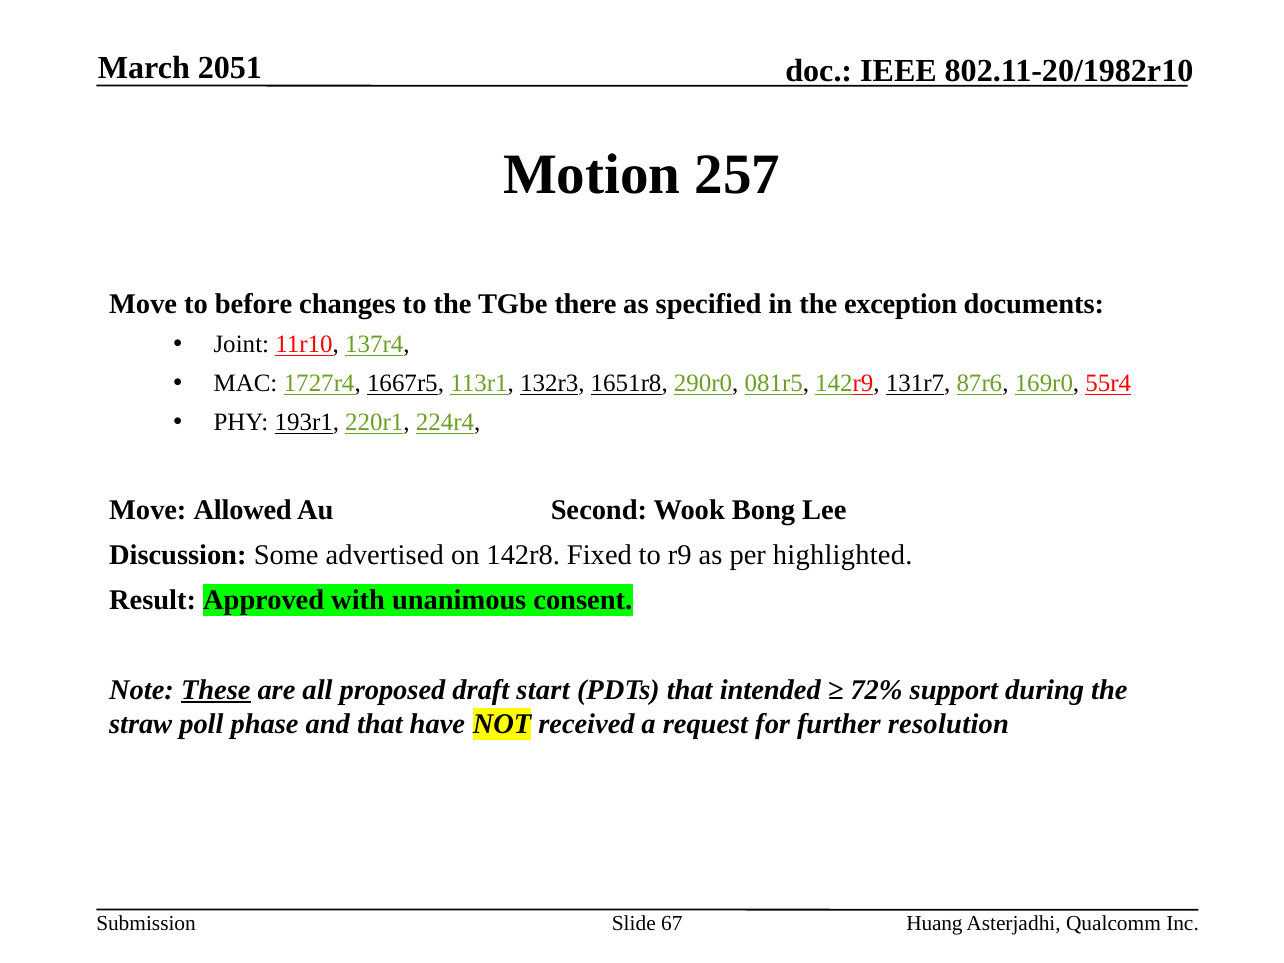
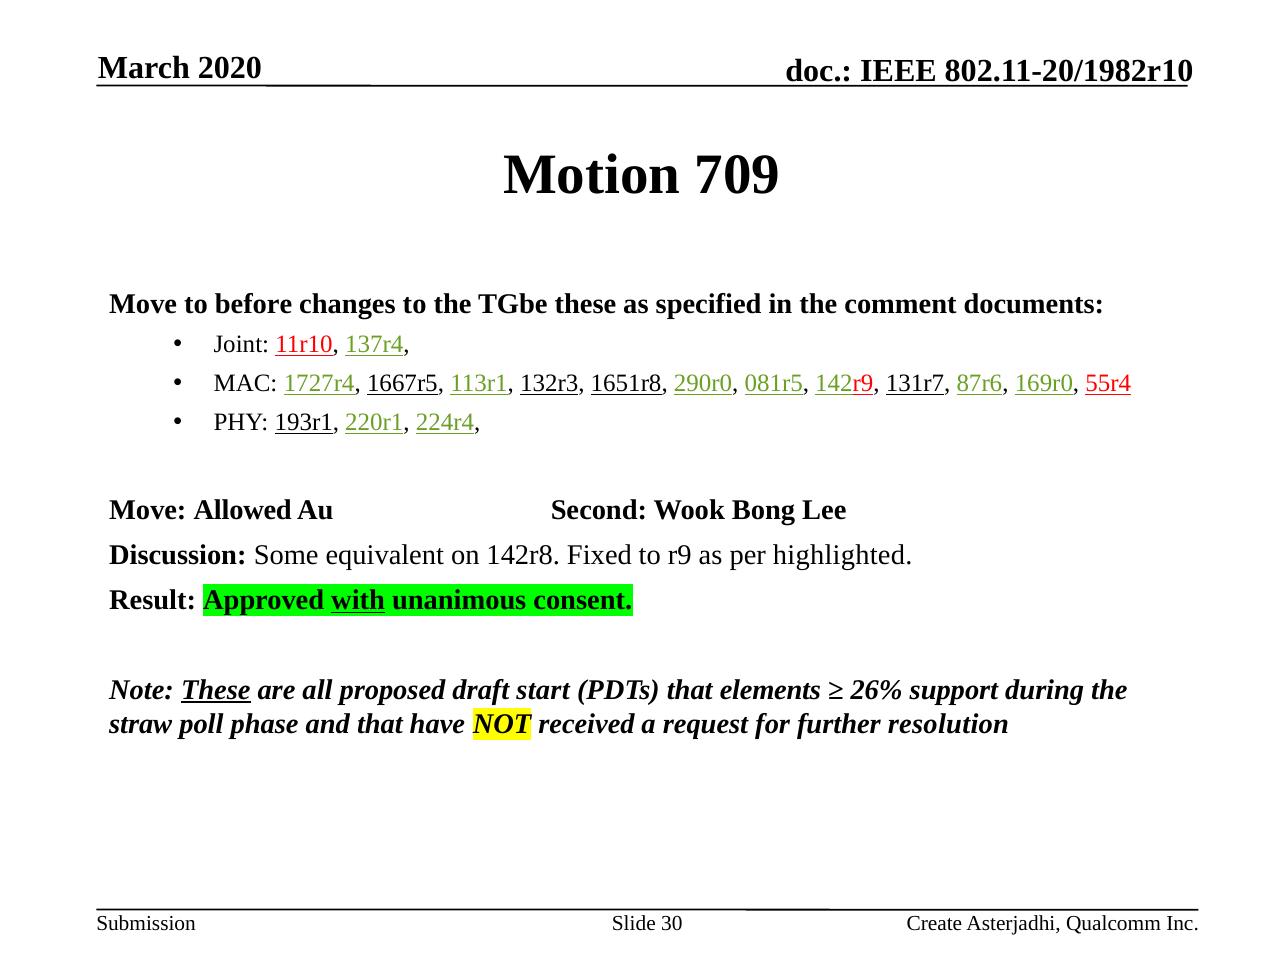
2051: 2051 -> 2020 (230, 68)
257: 257 -> 709 (738, 175)
TGbe there: there -> these (585, 304)
exception: exception -> comment (901, 304)
advertised: advertised -> equivalent (385, 555)
with underline: none -> present (358, 600)
intended: intended -> elements (770, 690)
72%: 72% -> 26% (877, 690)
67: 67 -> 30 (672, 924)
Huang: Huang -> Create (934, 924)
